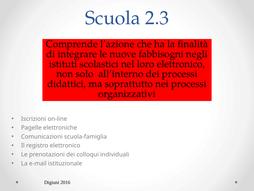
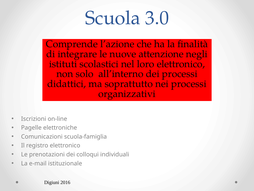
2.3: 2.3 -> 3.0 (157, 18)
fabbisogni: fabbisogni -> attenzione (161, 54)
